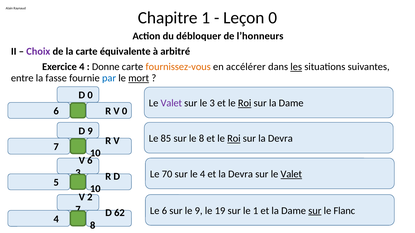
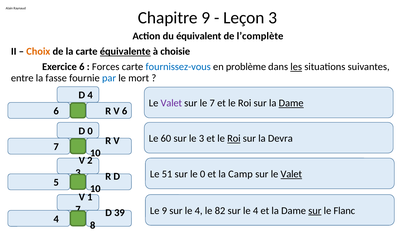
Chapitre 1: 1 -> 9 (206, 18)
Leçon 0: 0 -> 3 (273, 18)
débloquer: débloquer -> équivalent (199, 36)
l’honneurs: l’honneurs -> l’complète (260, 36)
Choix colour: purple -> orange (38, 52)
équivalente underline: none -> present (125, 52)
arbitré: arbitré -> choisie (175, 52)
Exercice 4: 4 -> 6 (82, 67)
Donne: Donne -> Forces (106, 67)
fournissez-vous colour: orange -> blue (178, 67)
accélérer: accélérer -> problème (246, 67)
mort underline: present -> none (139, 78)
0: 0 -> 4 (90, 95)
le 3: 3 -> 7 (212, 103)
Roi underline: present -> none (245, 103)
Dame underline: none -> present (291, 103)
V 0: 0 -> 6 (125, 111)
9: 9 -> 0 (90, 131)
85: 85 -> 60 (166, 139)
le 8: 8 -> 3 (201, 139)
6: 6 -> 2 (90, 161)
70: 70 -> 51 (167, 174)
le 4: 4 -> 0 (203, 174)
et la Devra: Devra -> Camp (240, 174)
2: 2 -> 1 (90, 197)
Le 6: 6 -> 9 (164, 211)
9: 9 -> 4 (199, 211)
19: 19 -> 82 (220, 211)
1: 1 -> 4 (256, 211)
62: 62 -> 39 (119, 213)
